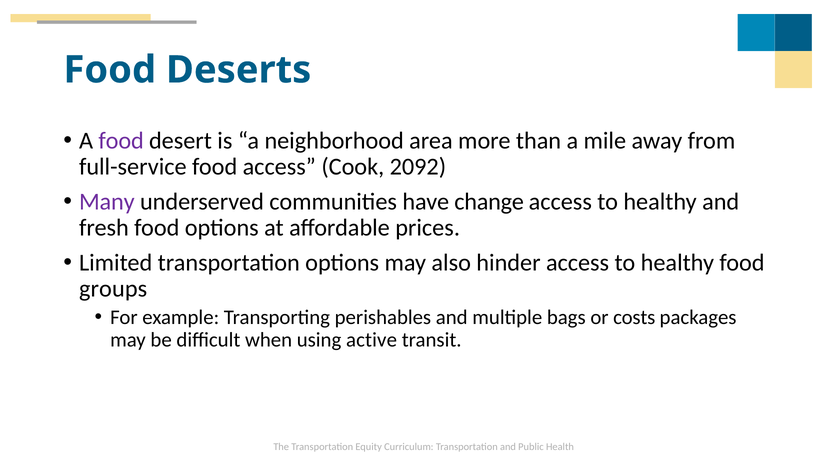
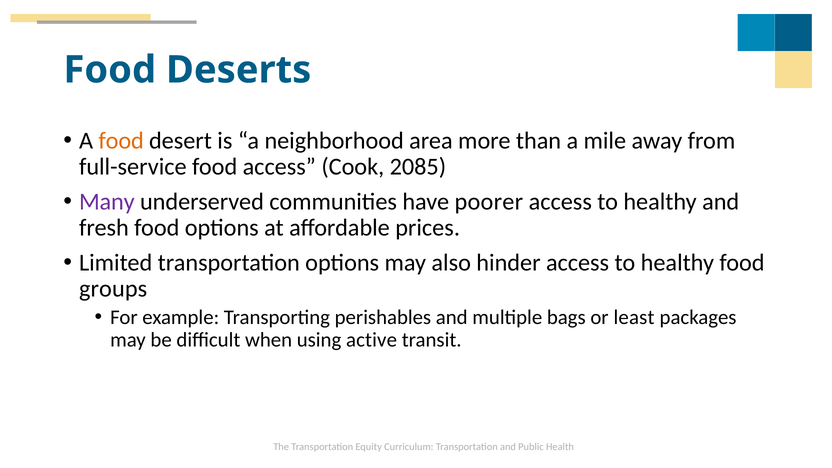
food colour: purple -> orange (121, 141)
2092: 2092 -> 2085 (418, 167)
change: change -> poorer (489, 202)
costs: costs -> least (634, 317)
